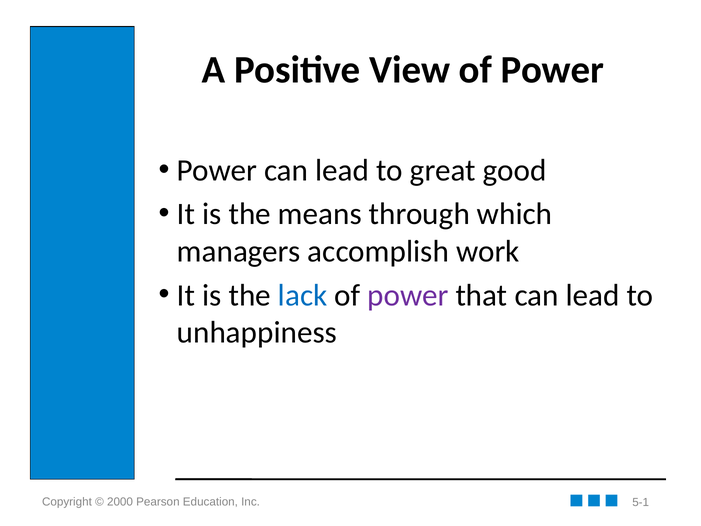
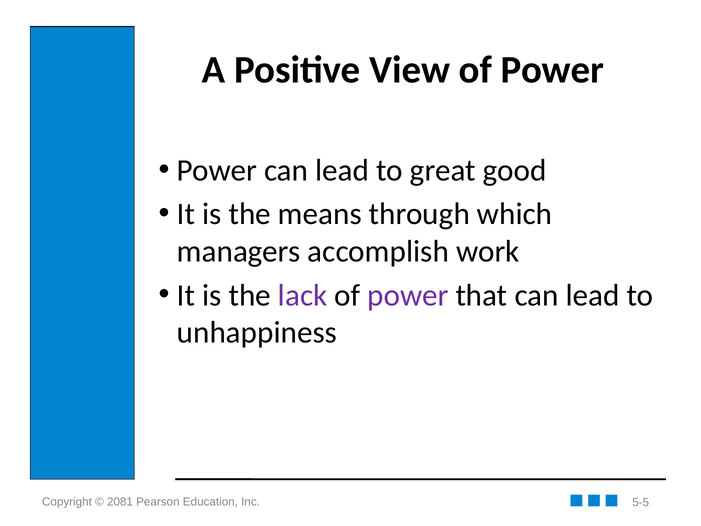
lack colour: blue -> purple (303, 295)
2000: 2000 -> 2081 (120, 501)
5-1: 5-1 -> 5-5 (641, 502)
